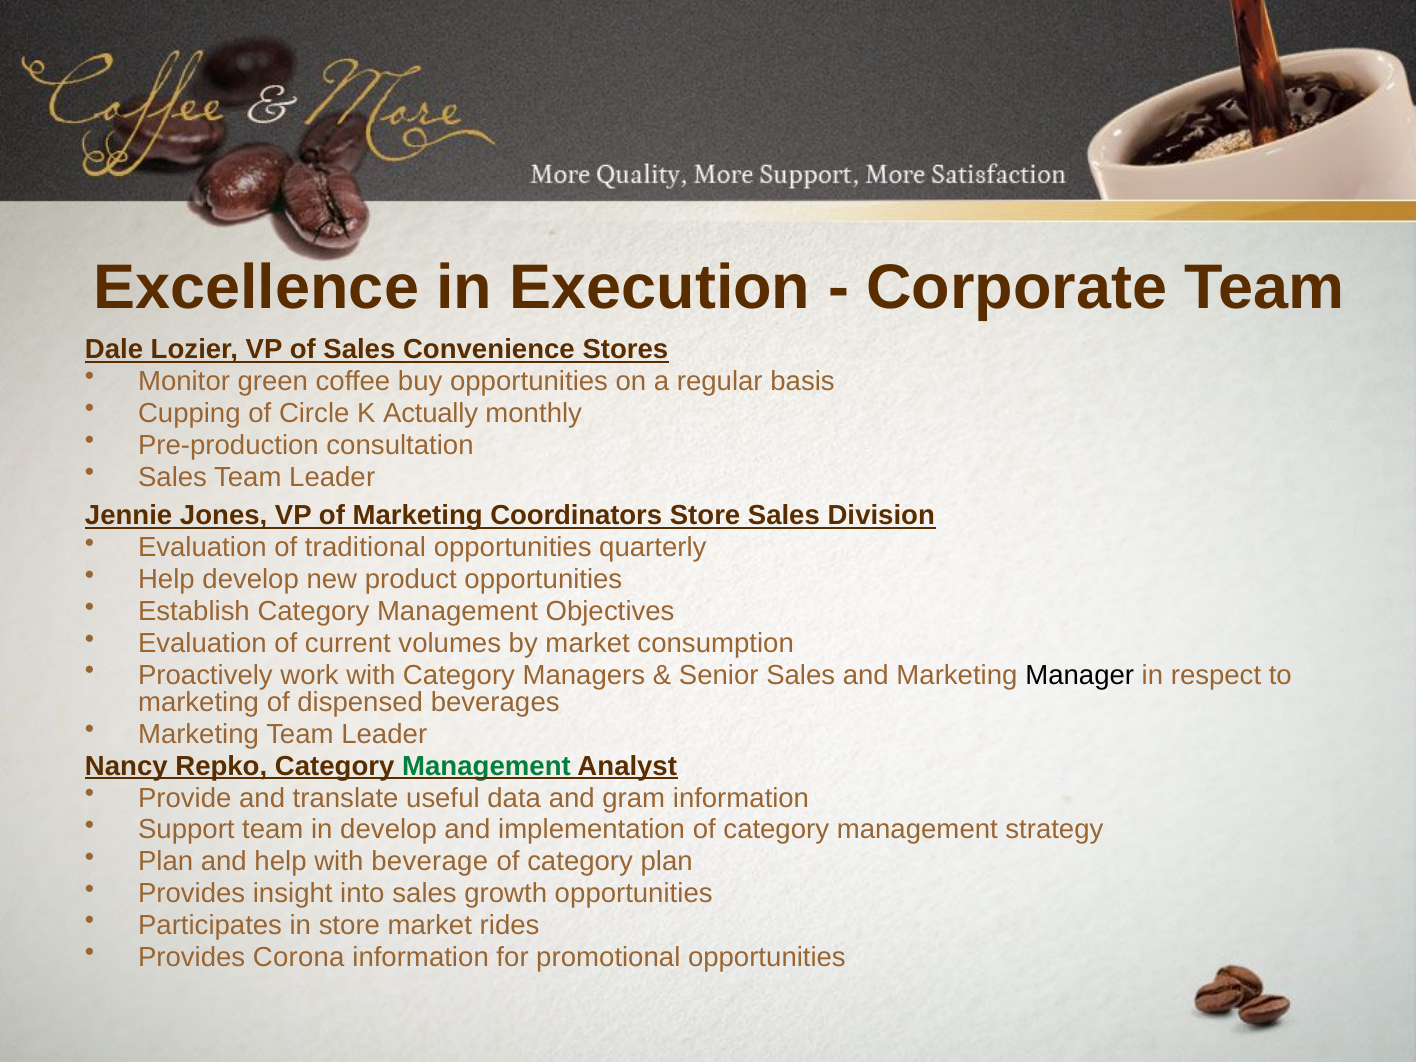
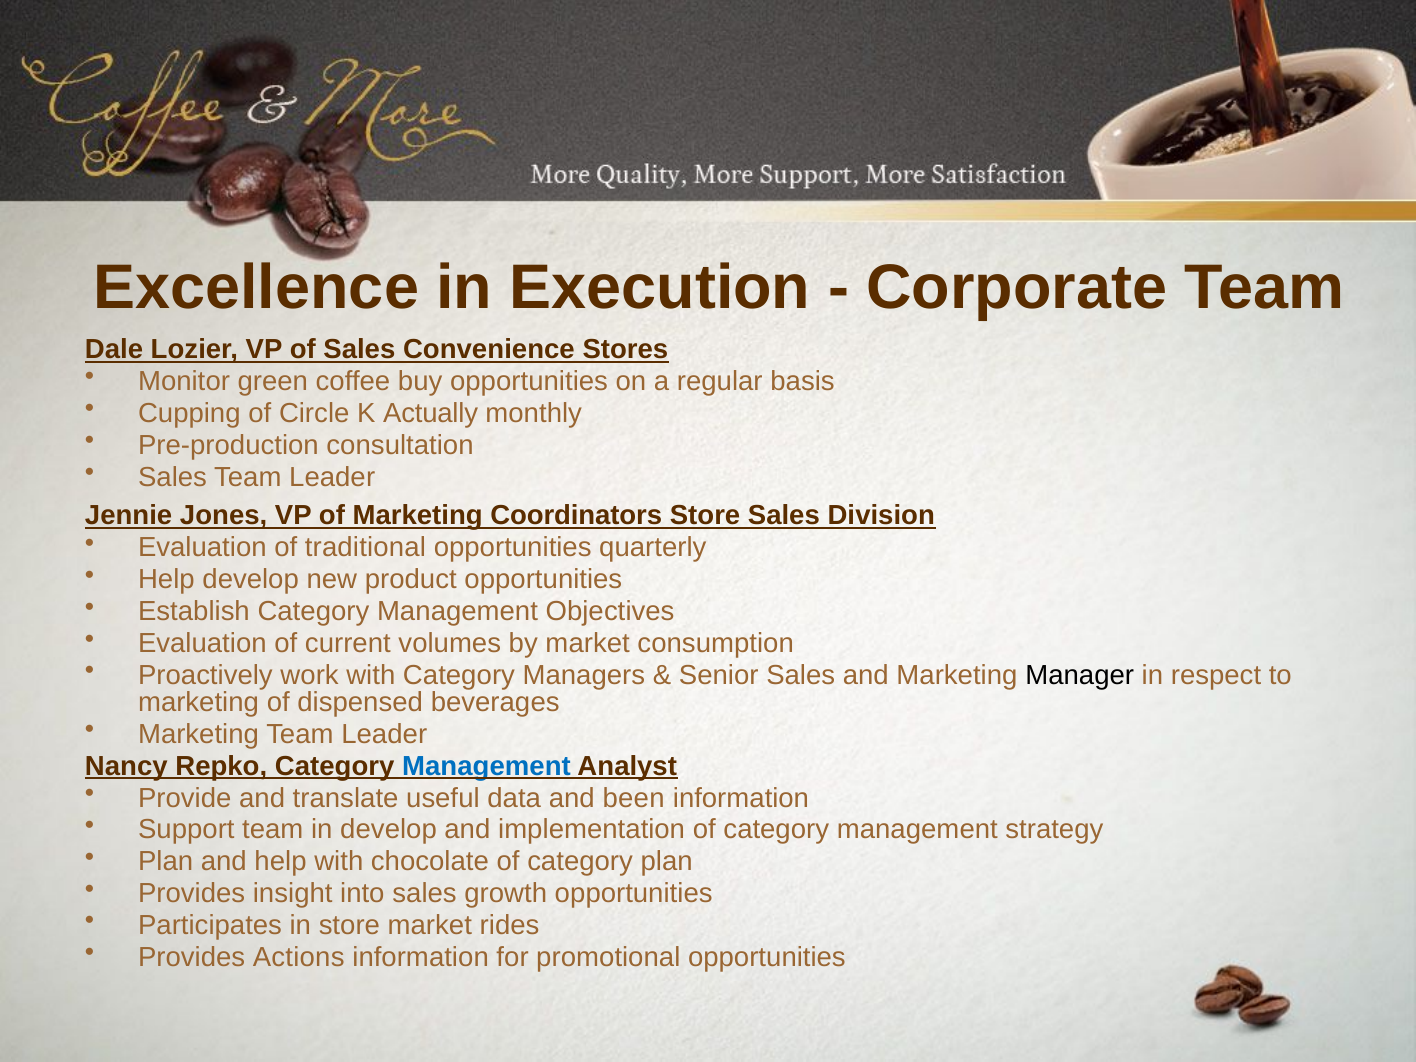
Management colour: green -> blue (486, 766)
gram: gram -> been (634, 798)
beverage: beverage -> chocolate (430, 862)
Corona: Corona -> Actions (299, 958)
